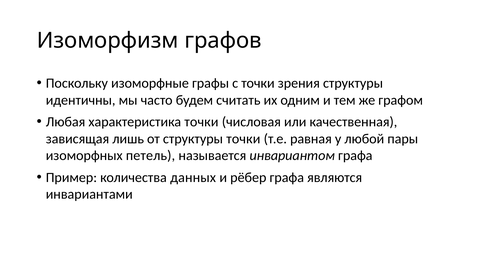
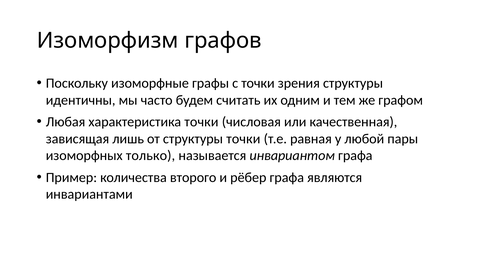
петель: петель -> только (150, 156)
данных: данных -> второго (193, 178)
